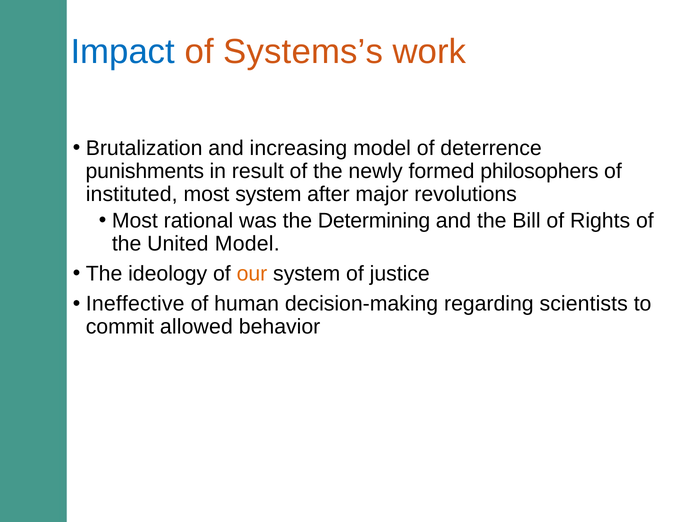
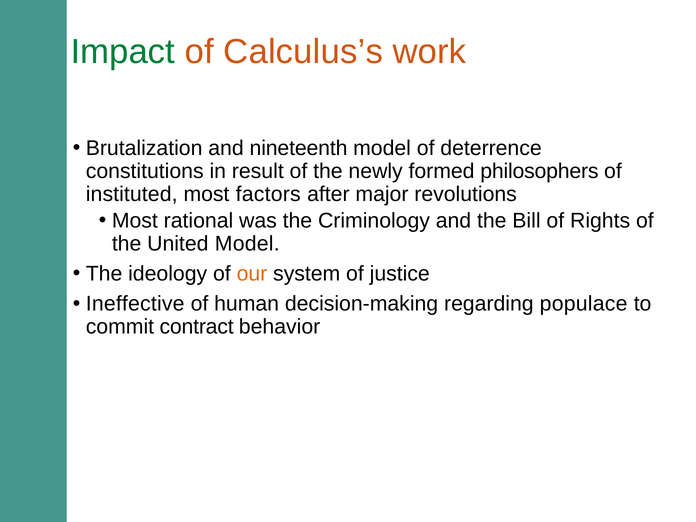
Impact colour: blue -> green (123, 52)
Systems’s: Systems’s -> Calculus’s (303, 52)
increasing: increasing -> nineteenth (299, 148)
punishments: punishments -> constitutions (145, 171)
most system: system -> factors (268, 194)
Determining: Determining -> Criminology (374, 221)
scientists: scientists -> populace (584, 304)
allowed: allowed -> contract (197, 327)
